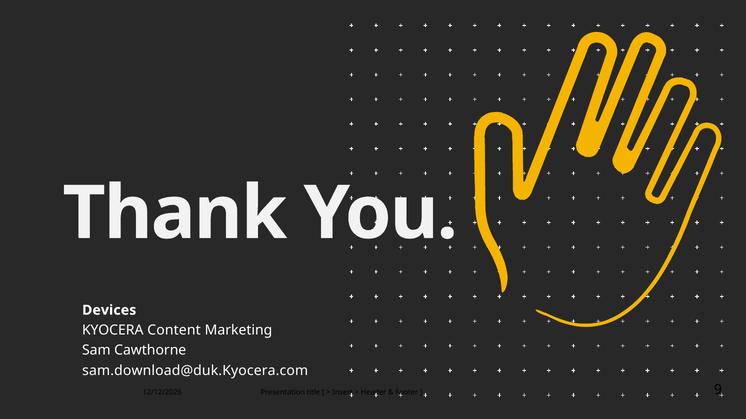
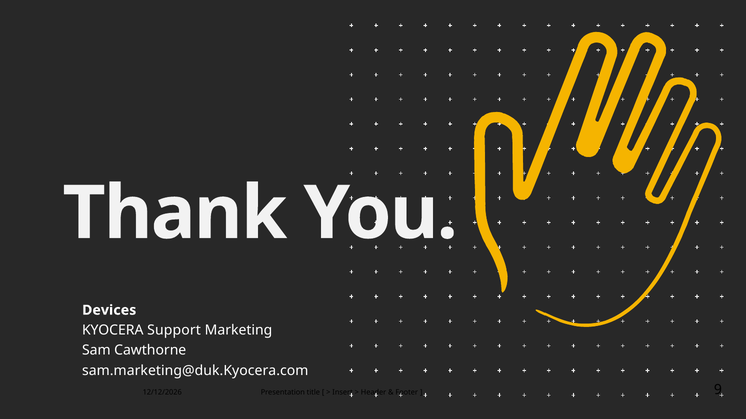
Content: Content -> Support (174, 331)
sam.download@duk.Kyocera.com: sam.download@duk.Kyocera.com -> sam.marketing@duk.Kyocera.com (195, 371)
